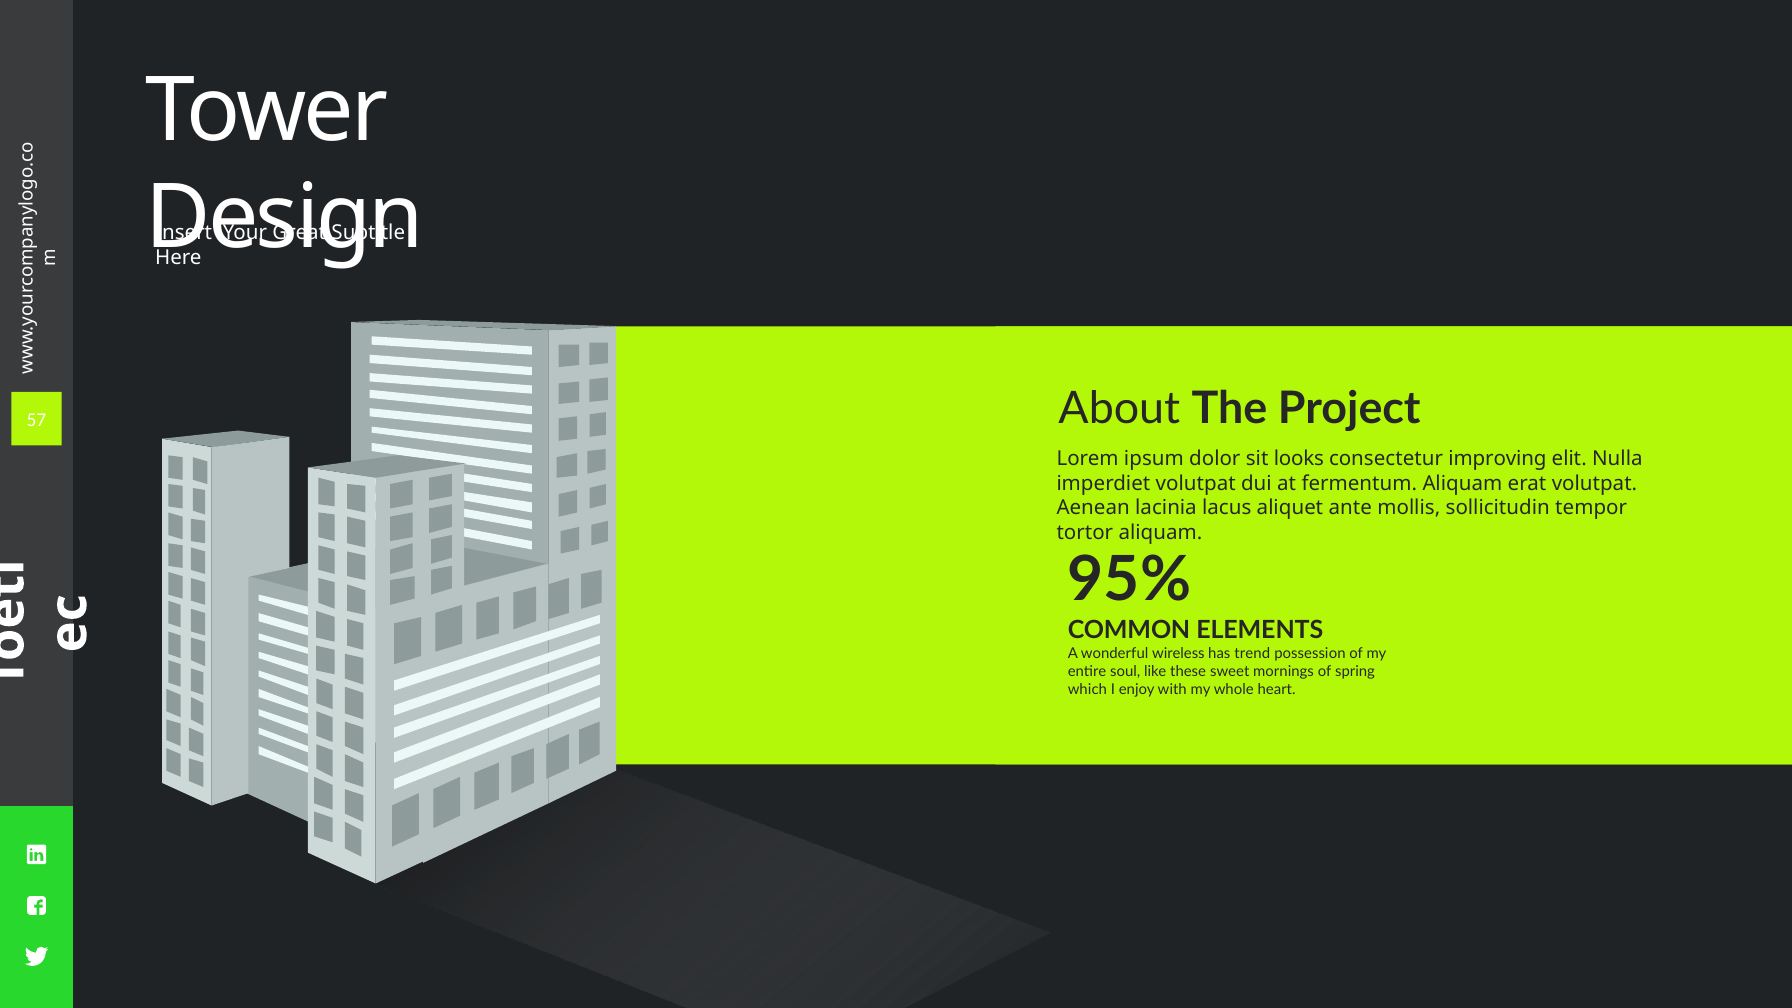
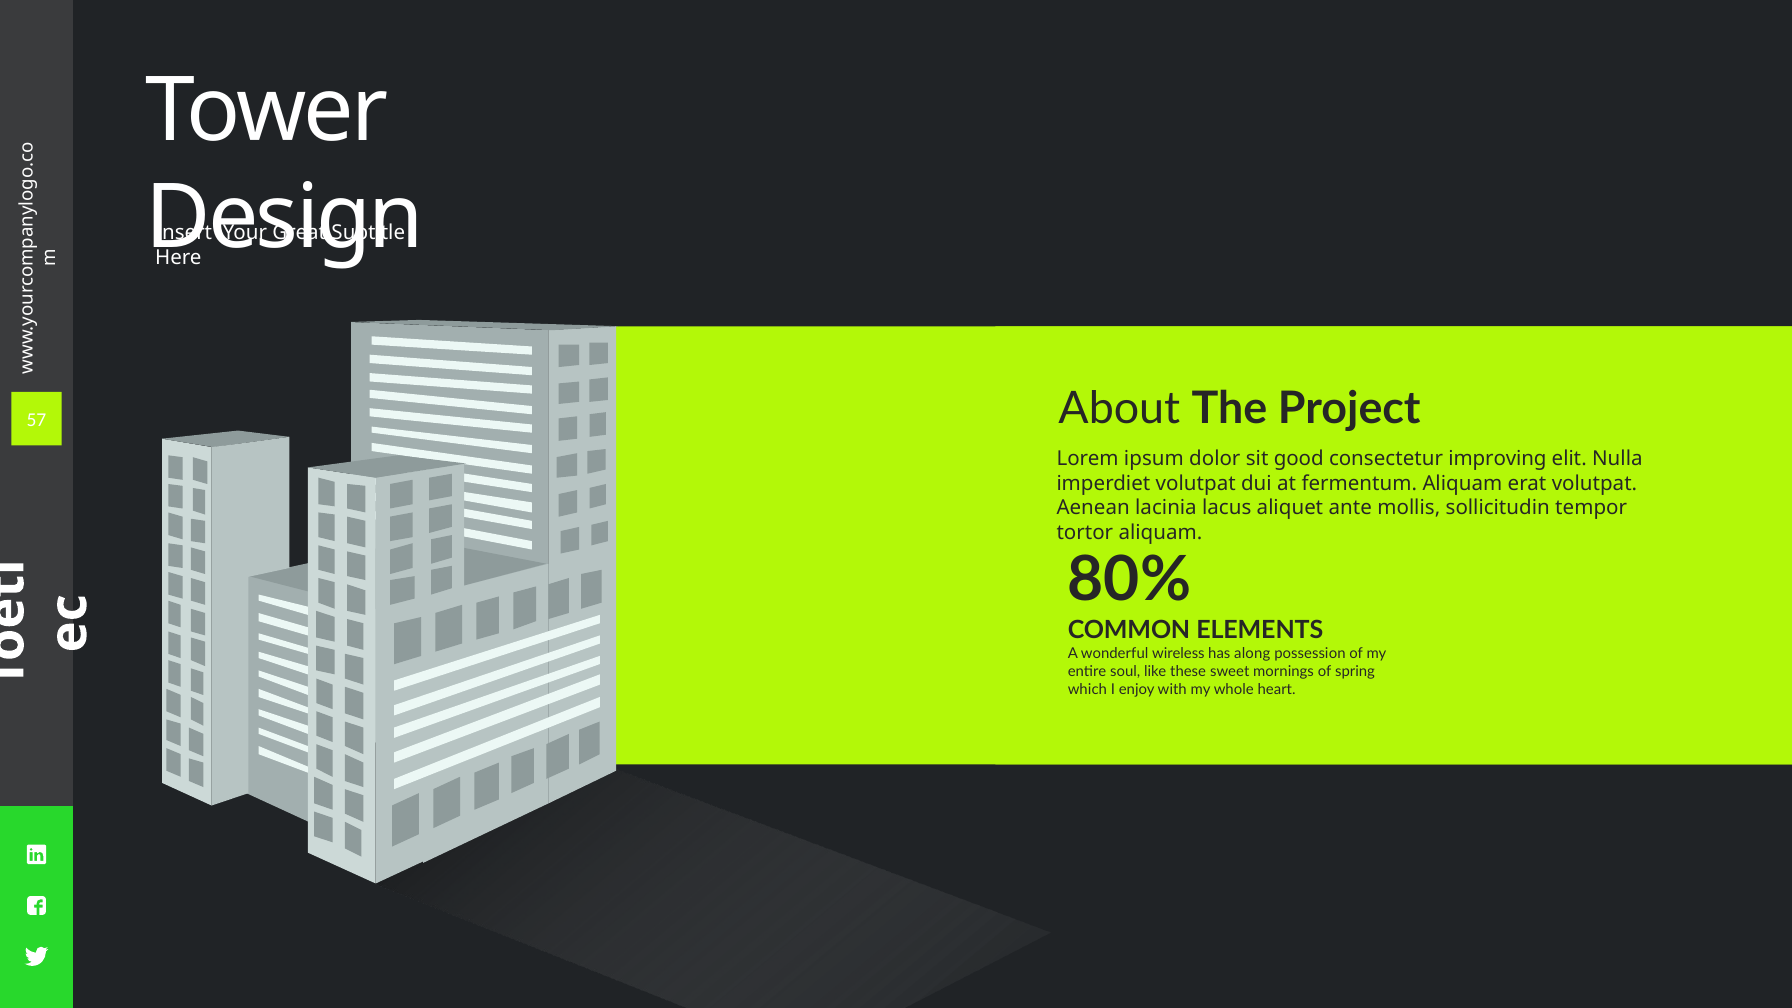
looks: looks -> good (1299, 459)
95%: 95% -> 80% (1129, 580)
trend: trend -> along (1252, 653)
